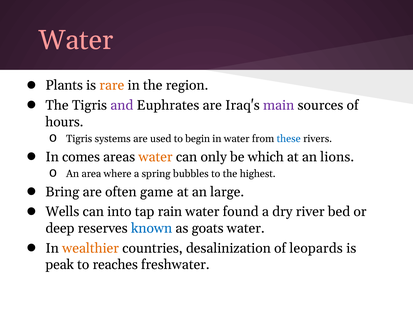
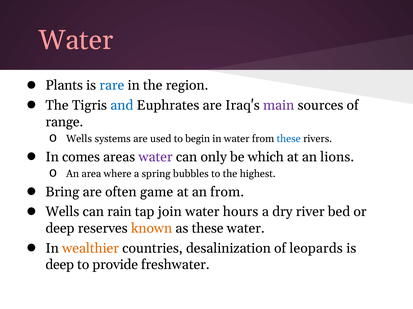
rare colour: orange -> blue (112, 86)
and colour: purple -> blue (122, 106)
hours: hours -> range (64, 122)
Tigris: Tigris -> Wells (79, 139)
water colour: orange -> purple (156, 157)
an large: large -> from (227, 192)
into: into -> rain (119, 212)
rain: rain -> join (170, 212)
found: found -> hours (241, 212)
known colour: blue -> orange (152, 229)
as goats: goats -> these (208, 229)
peak: peak -> deep (60, 265)
reaches: reaches -> provide (115, 265)
